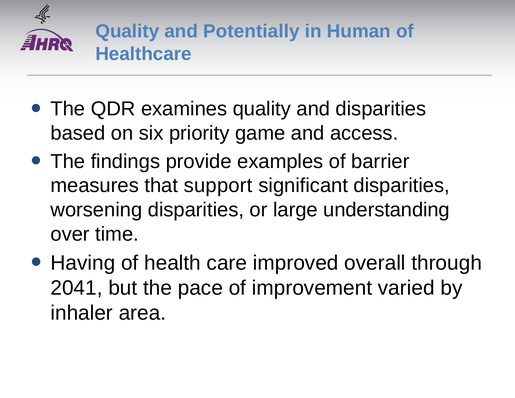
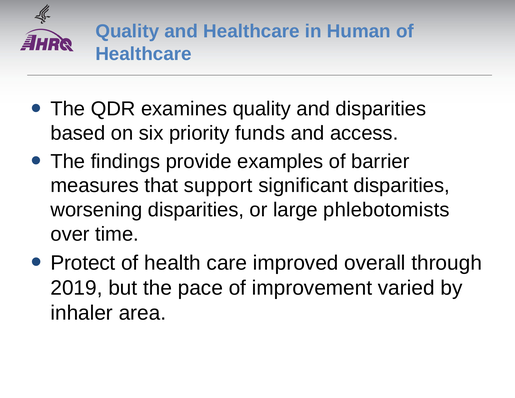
and Potentially: Potentially -> Healthcare (251, 31)
game: game -> funds (260, 133)
understanding: understanding -> phlebotomists (386, 210)
Having: Having -> Protect (83, 263)
2041: 2041 -> 2019 (77, 288)
